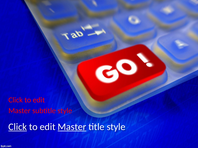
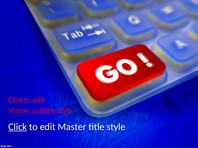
Master underline: present -> none (72, 127)
